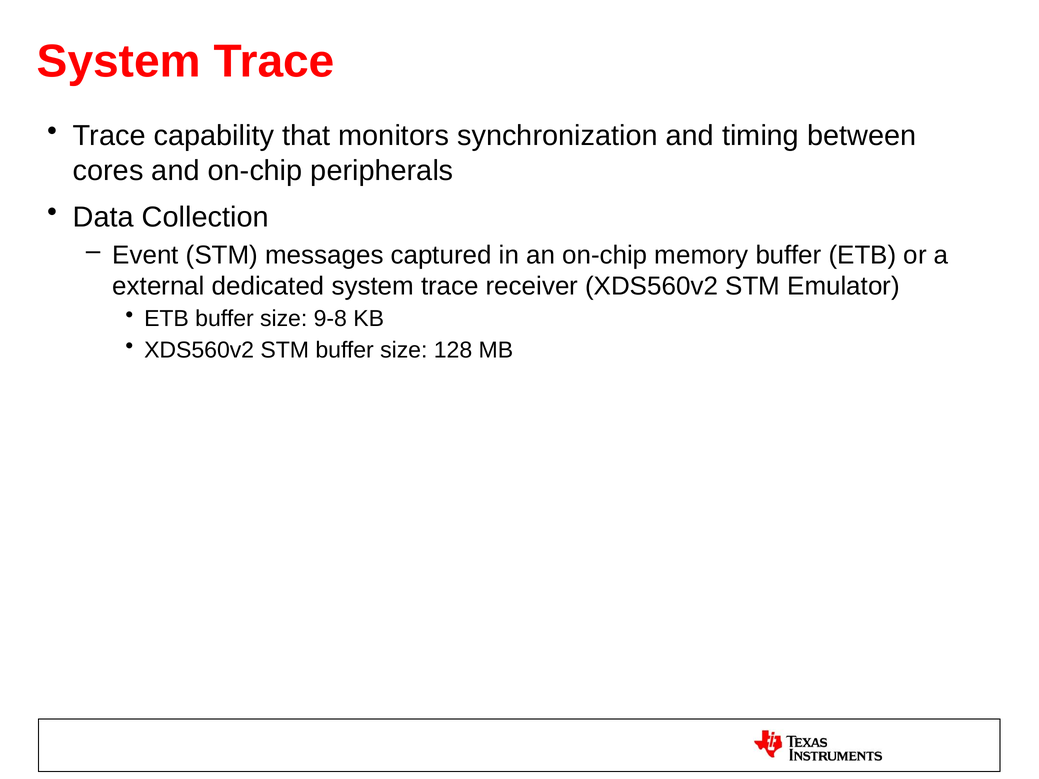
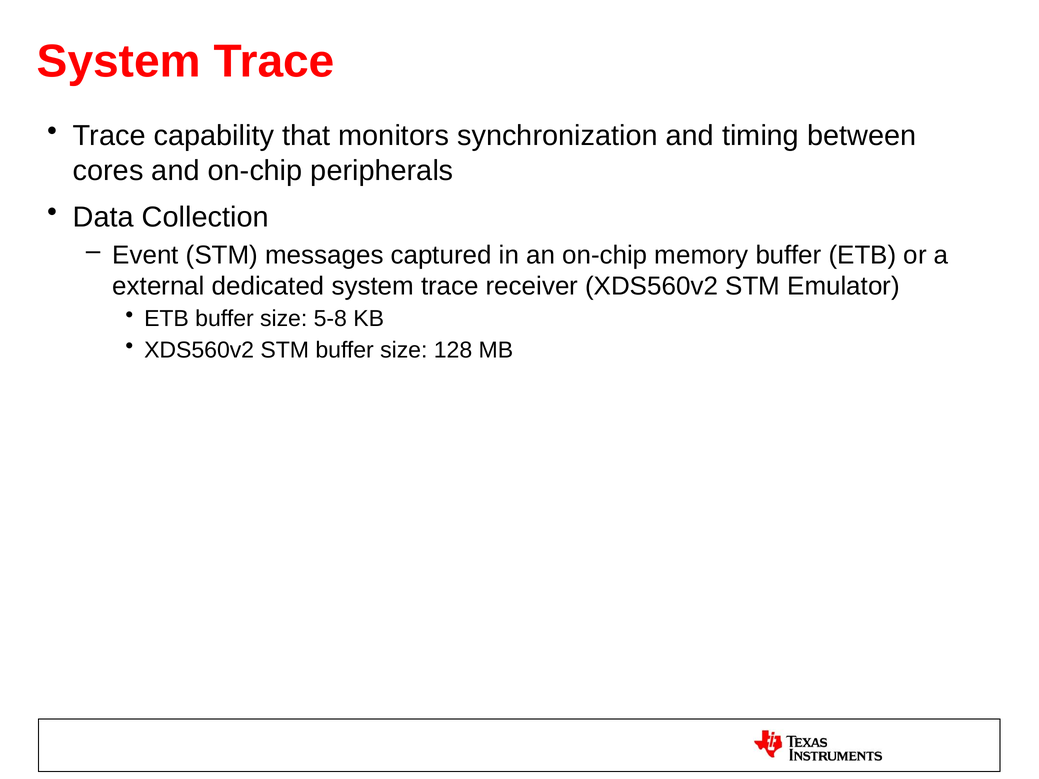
9-8: 9-8 -> 5-8 (330, 319)
